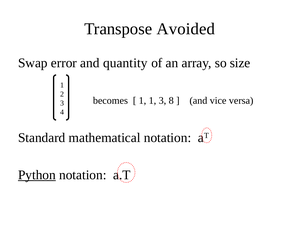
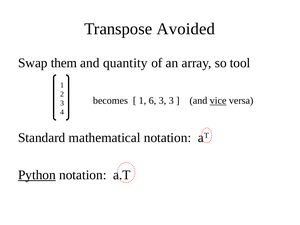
error: error -> them (64, 63)
size: size -> tool (240, 63)
1 1: 1 -> 6 (152, 101)
3 8: 8 -> 3 (171, 101)
vice underline: none -> present (218, 101)
